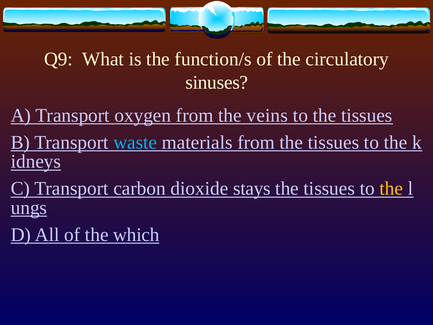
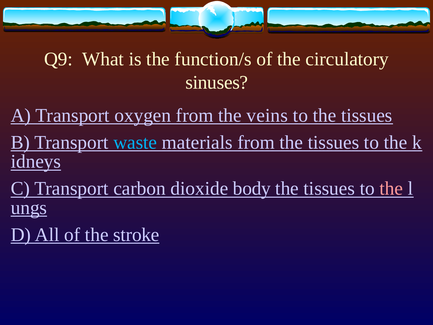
stays: stays -> body (252, 188)
the colour: yellow -> pink (391, 188)
which: which -> stroke (136, 235)
